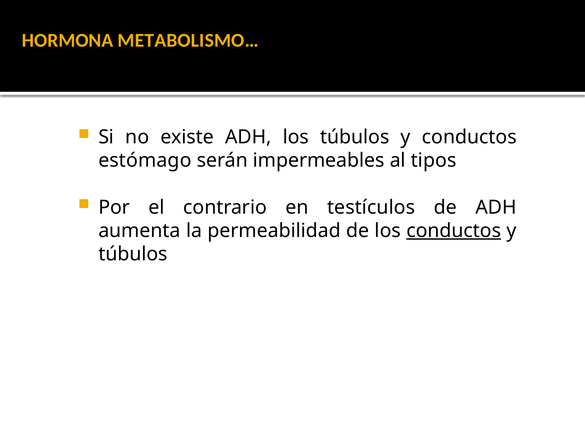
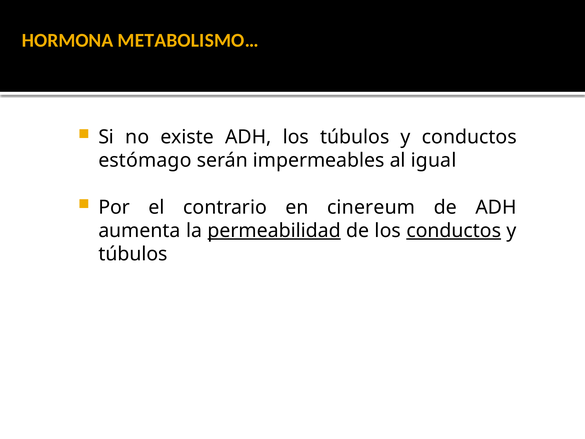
tipos: tipos -> igual (434, 160)
testículos: testículos -> cinereum (371, 207)
permeabilidad underline: none -> present (274, 231)
